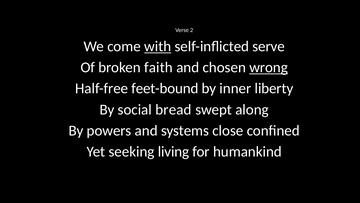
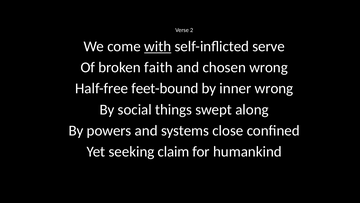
wrong underline: present -> none (269, 67)
inner liberty: liberty -> wrong (274, 88)
bread: bread -> things (174, 109)
living: living -> claim (173, 151)
